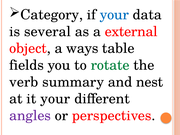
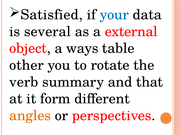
Category: Category -> Satisfied (52, 15)
fields: fields -> other (26, 65)
rotate colour: green -> black (110, 65)
nest: nest -> that (150, 82)
it your: your -> form (55, 99)
angles colour: purple -> orange (30, 116)
